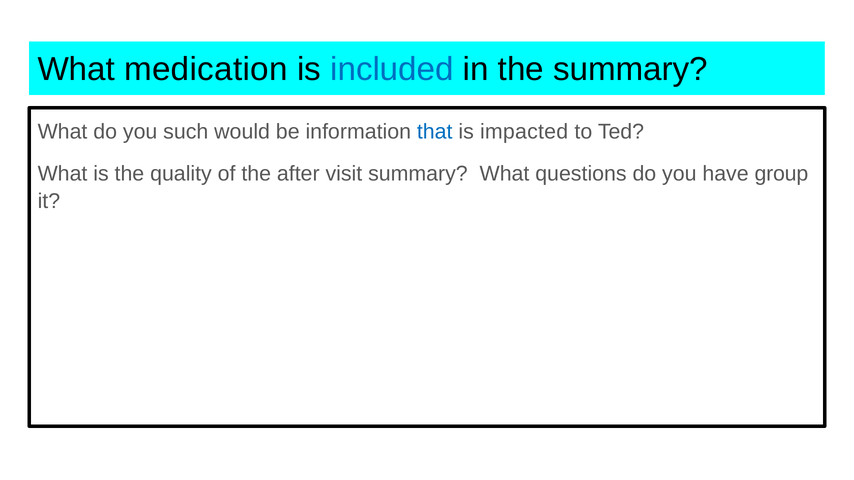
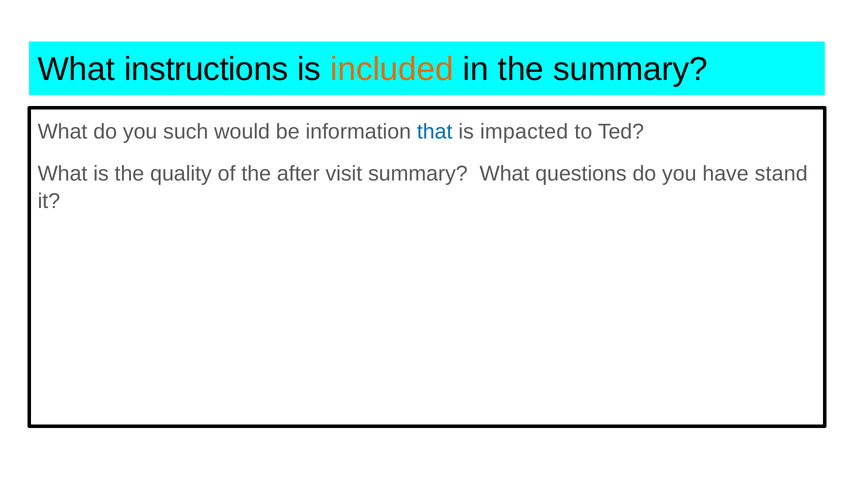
medication: medication -> instructions (206, 69)
included colour: blue -> orange (392, 69)
group: group -> stand (781, 174)
